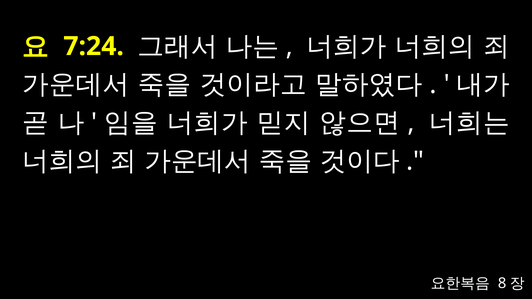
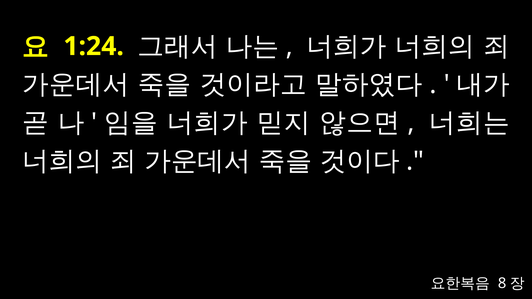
7:24: 7:24 -> 1:24 (94, 46)
